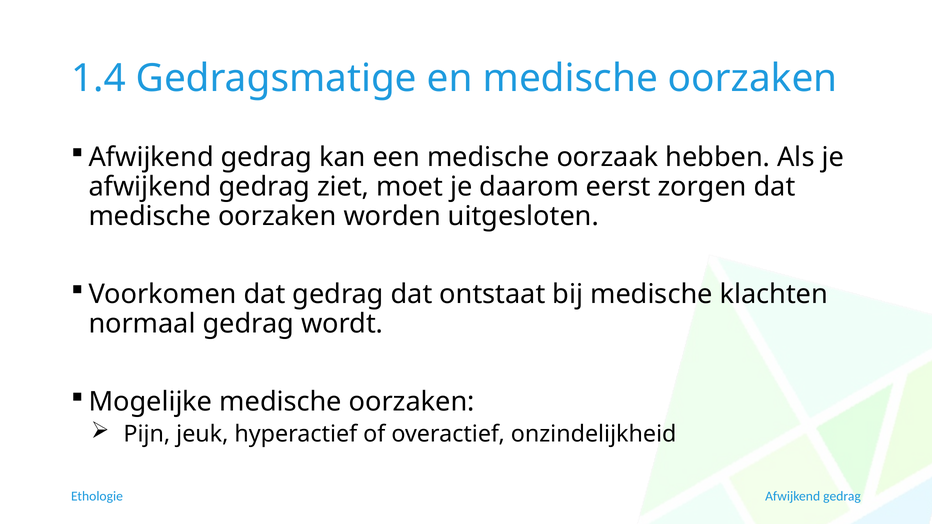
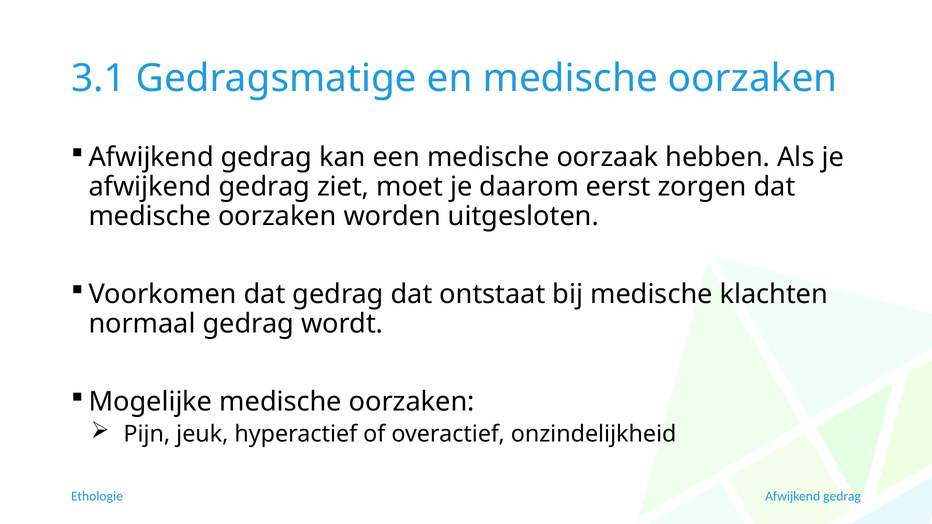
1.4: 1.4 -> 3.1 (98, 78)
